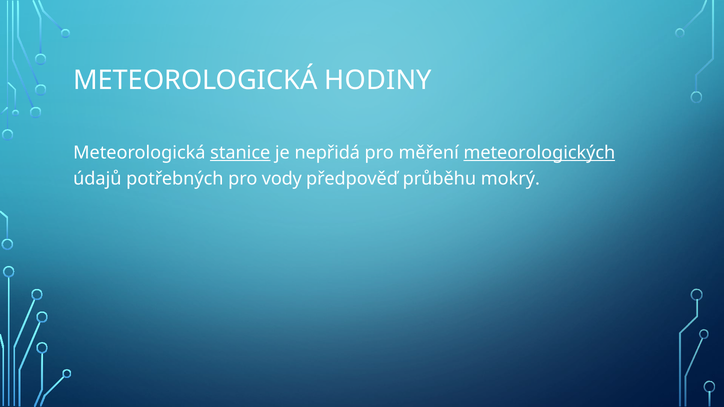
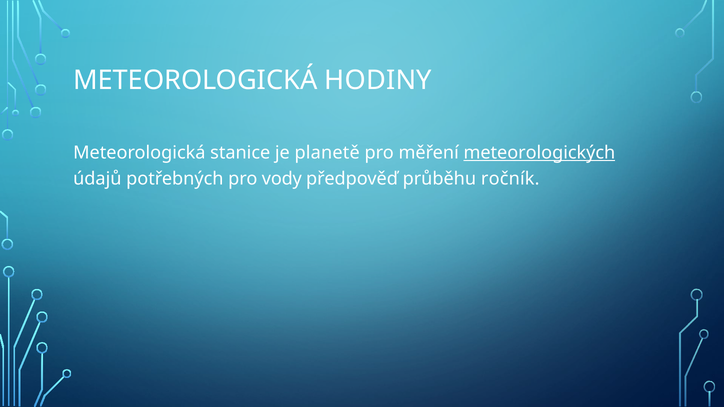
stanice underline: present -> none (240, 153)
nepřidá: nepřidá -> planetě (327, 153)
mokrý: mokrý -> ročník (510, 179)
